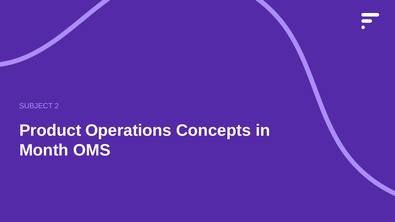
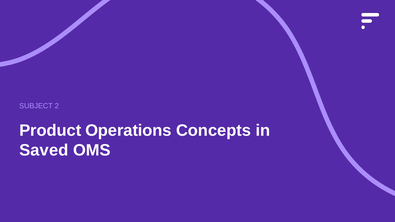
Month: Month -> Saved (44, 150)
